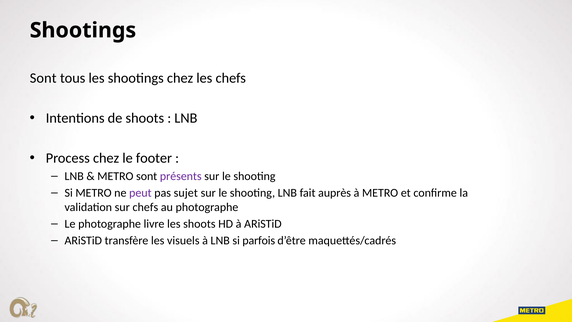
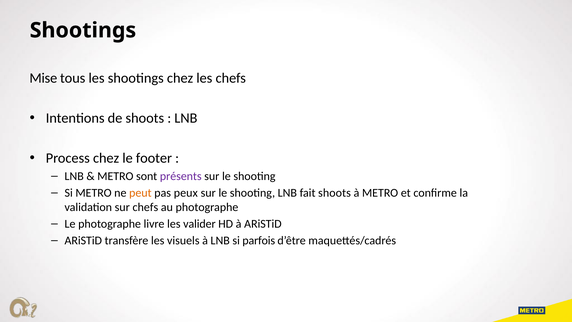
Sont: Sont -> Mise (43, 78)
peut colour: purple -> orange (140, 193)
sujet: sujet -> peux (186, 193)
fait auprès: auprès -> shoots (334, 193)
les shoots: shoots -> valider (199, 224)
